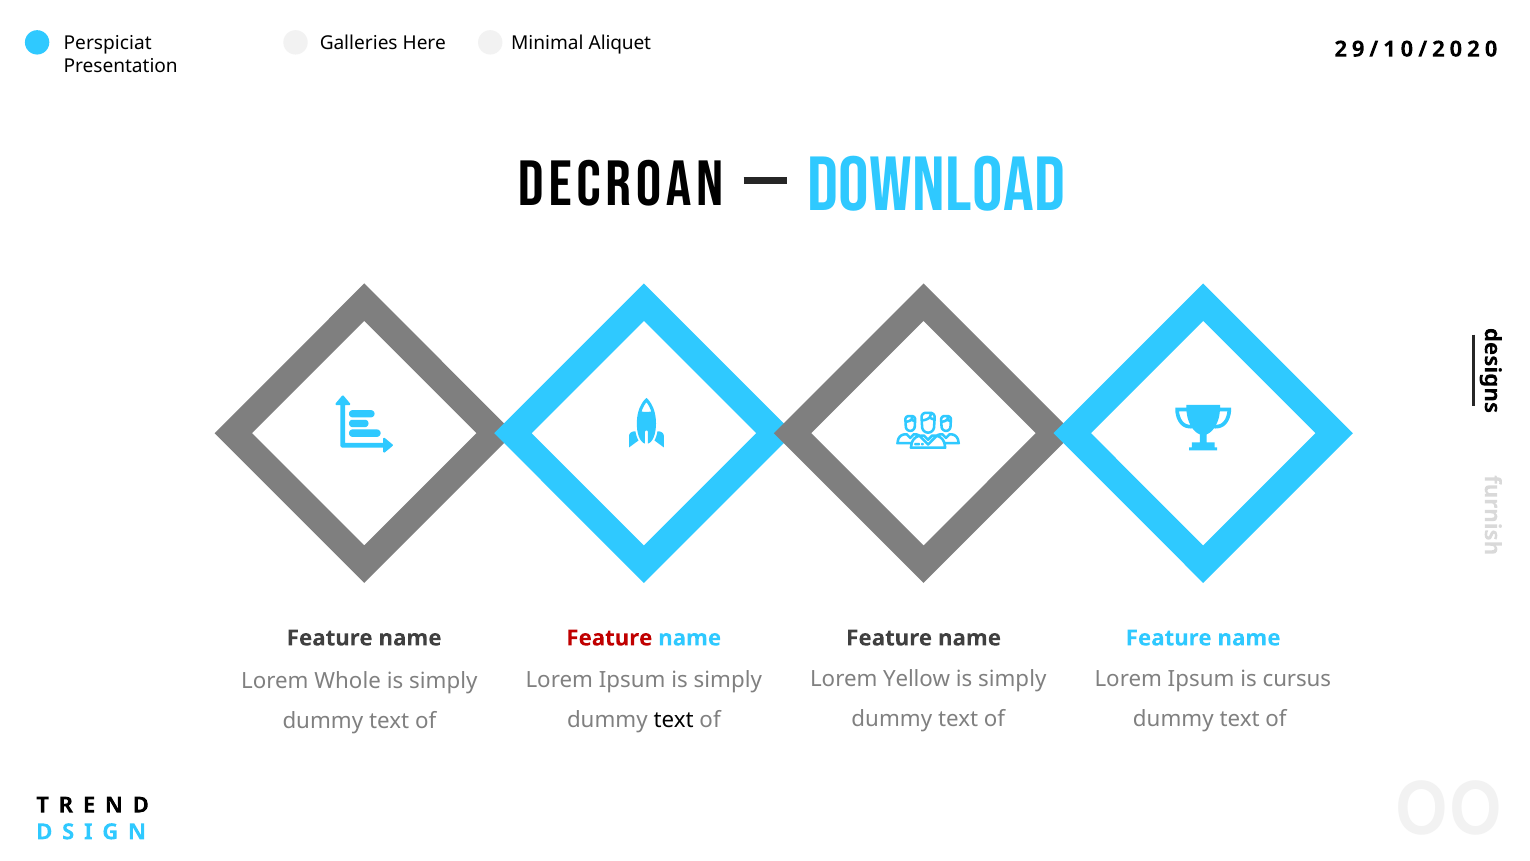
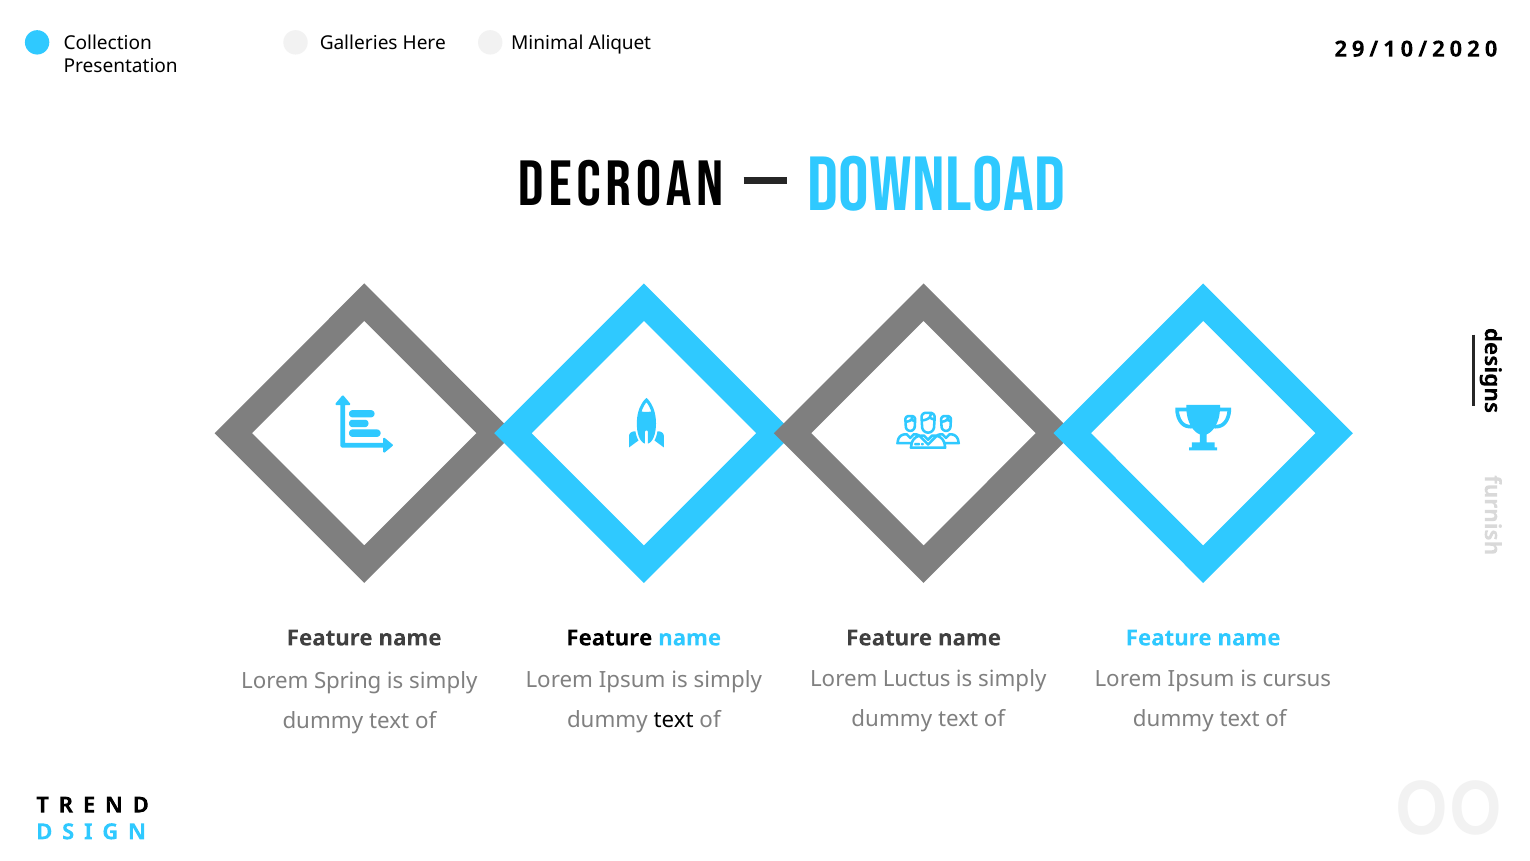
Perspiciat: Perspiciat -> Collection (108, 44)
Feature colour: red -> black (609, 638)
Yellow: Yellow -> Luctus (917, 679)
Whole: Whole -> Spring (348, 681)
